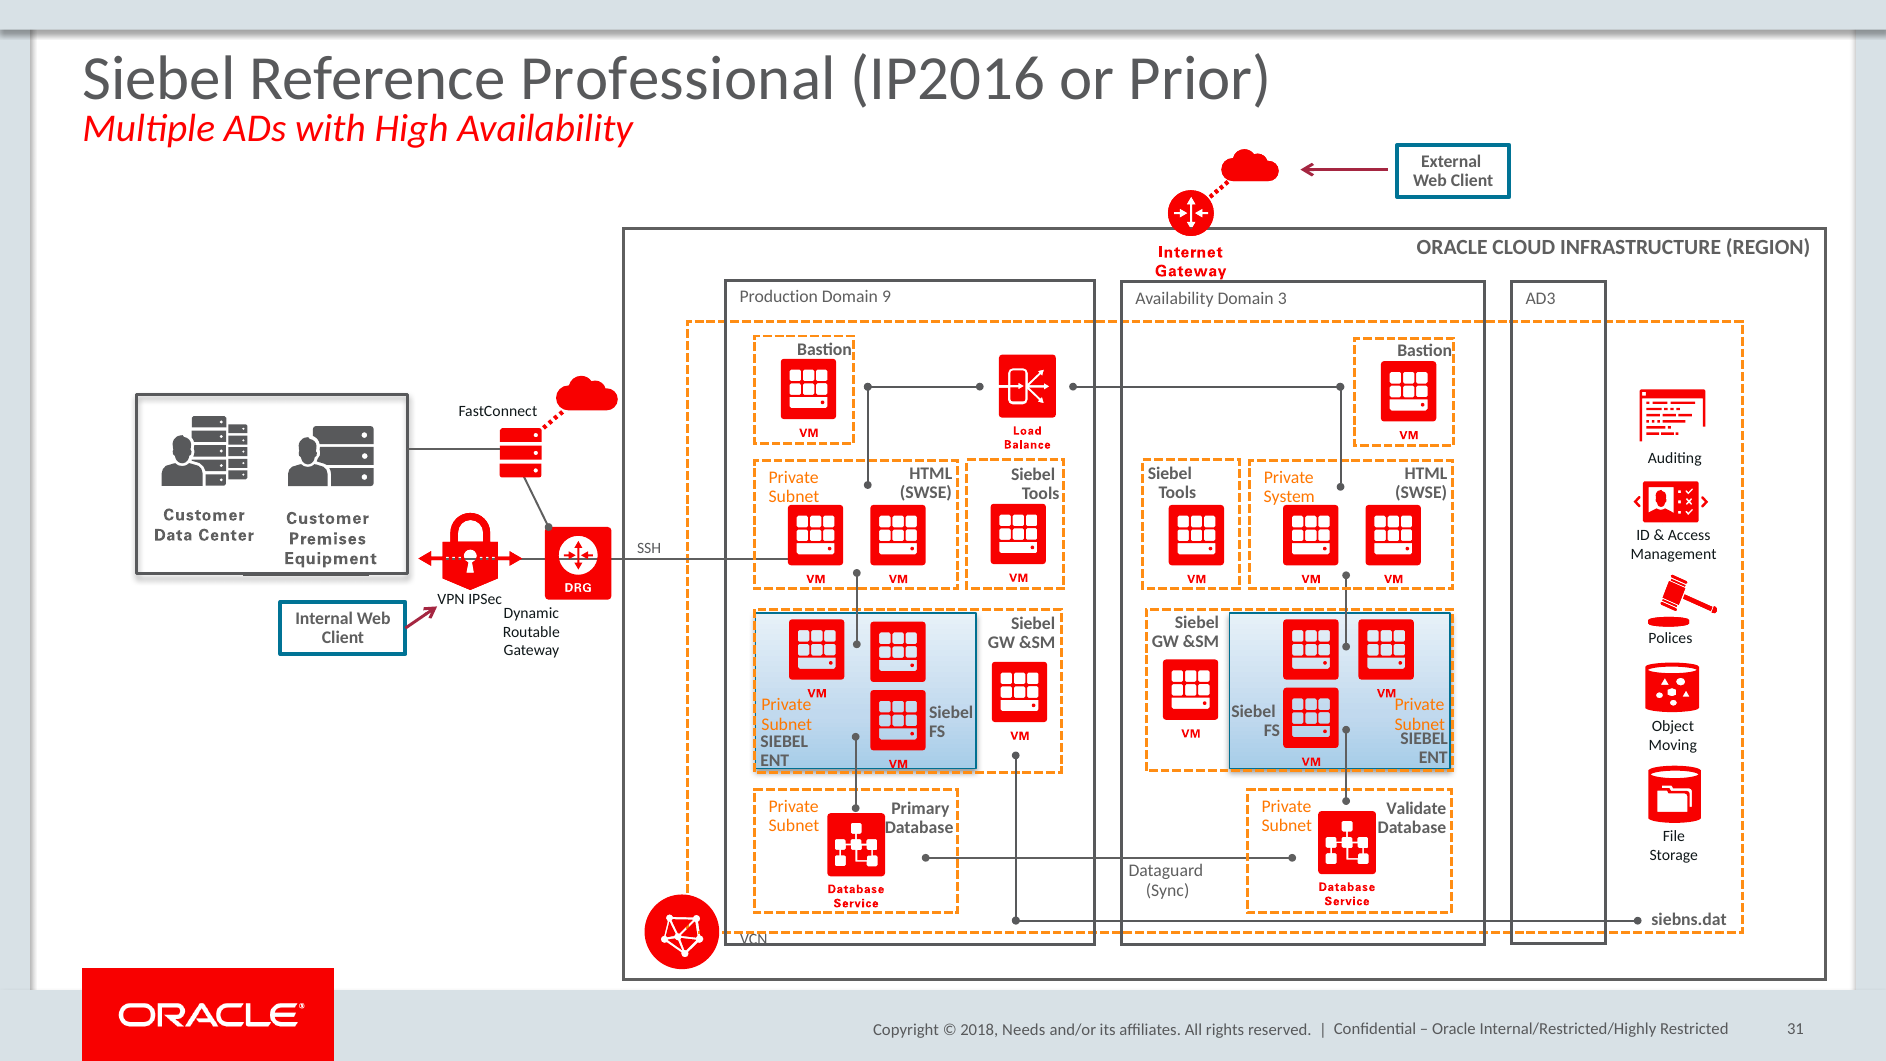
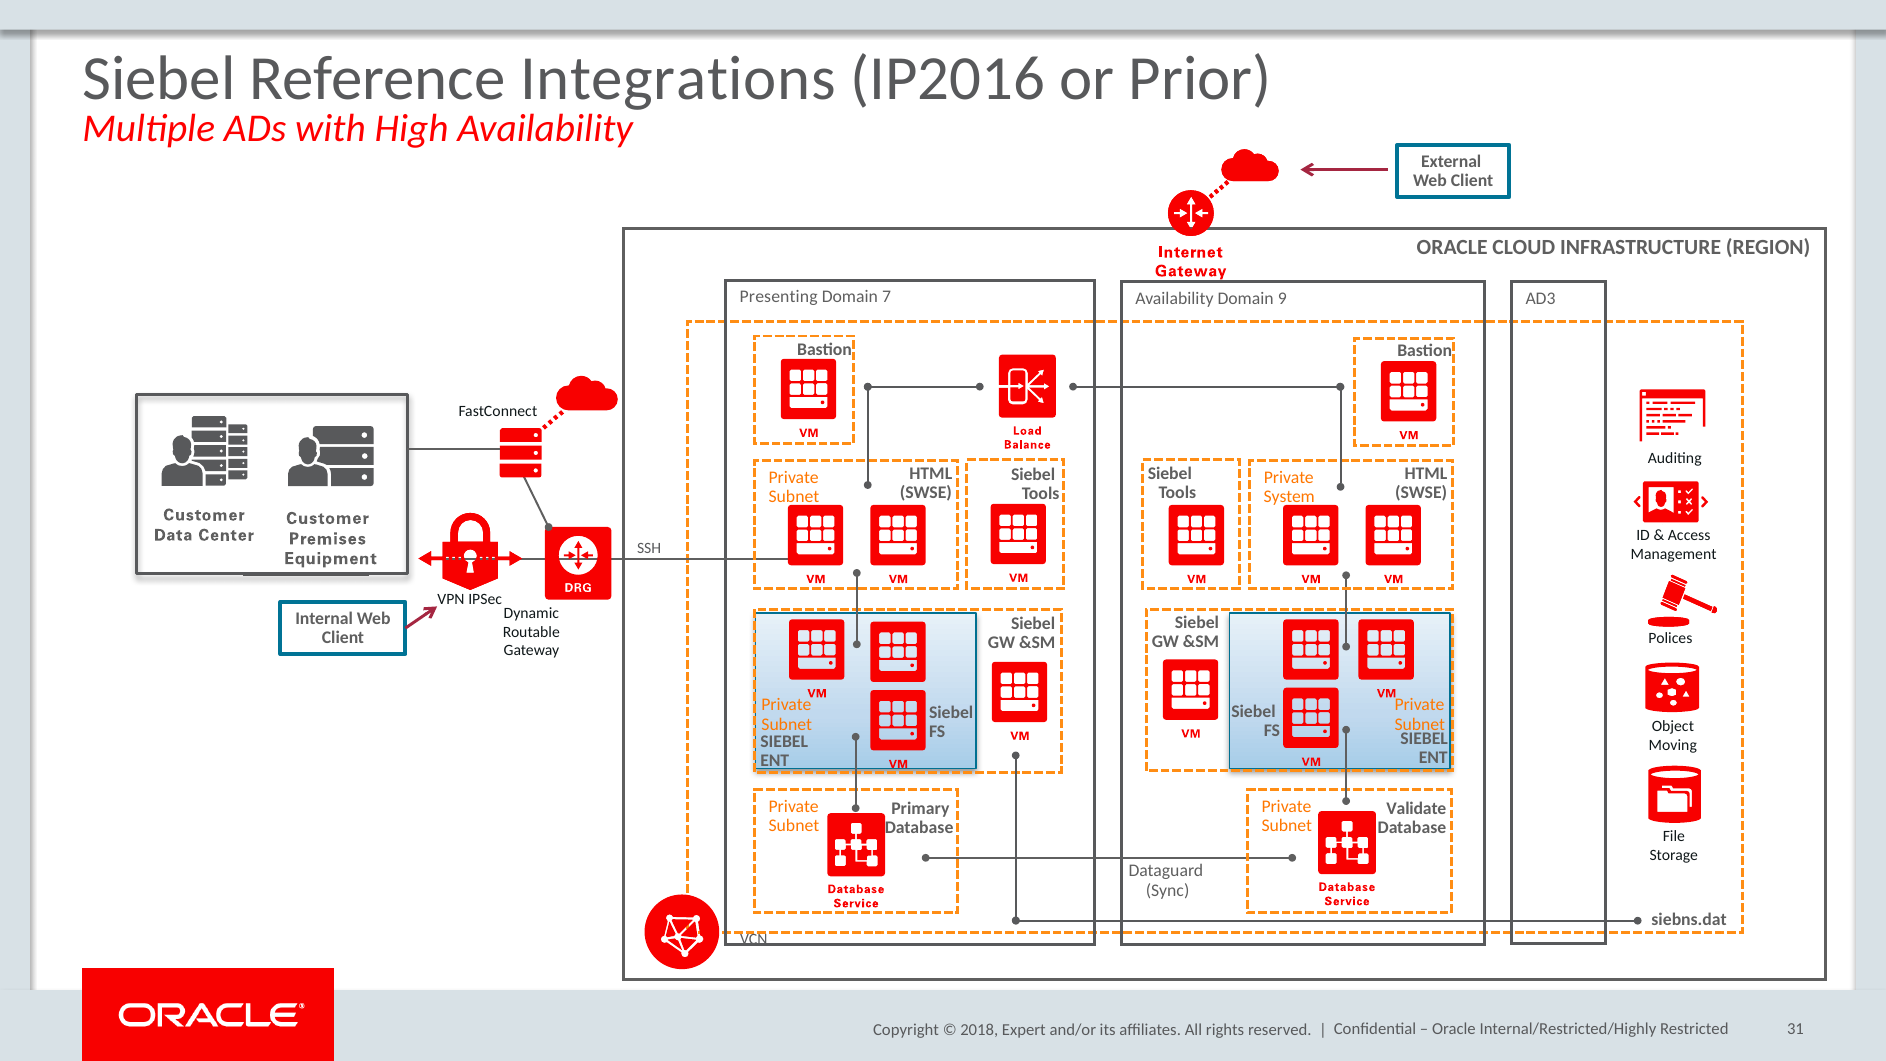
Professional: Professional -> Integrations (678, 79)
Production: Production -> Presenting (779, 297)
9: 9 -> 7 (886, 297)
3: 3 -> 9 (1282, 298)
Needs: Needs -> Expert (1024, 1030)
